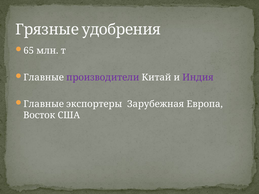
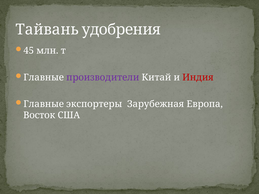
Грязные: Грязные -> Тайвань (47, 30)
65: 65 -> 45 (29, 51)
Индия colour: purple -> red (198, 77)
